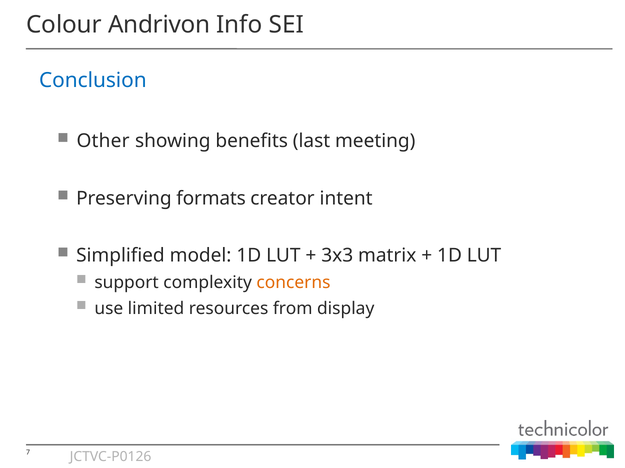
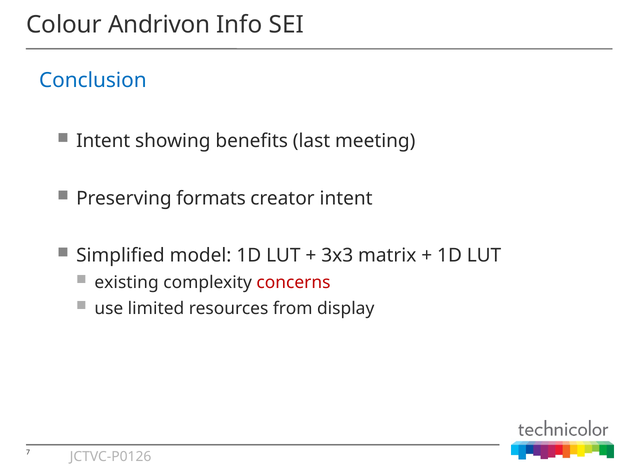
Other: Other -> Intent (103, 141)
support: support -> existing (127, 283)
concerns colour: orange -> red (293, 283)
